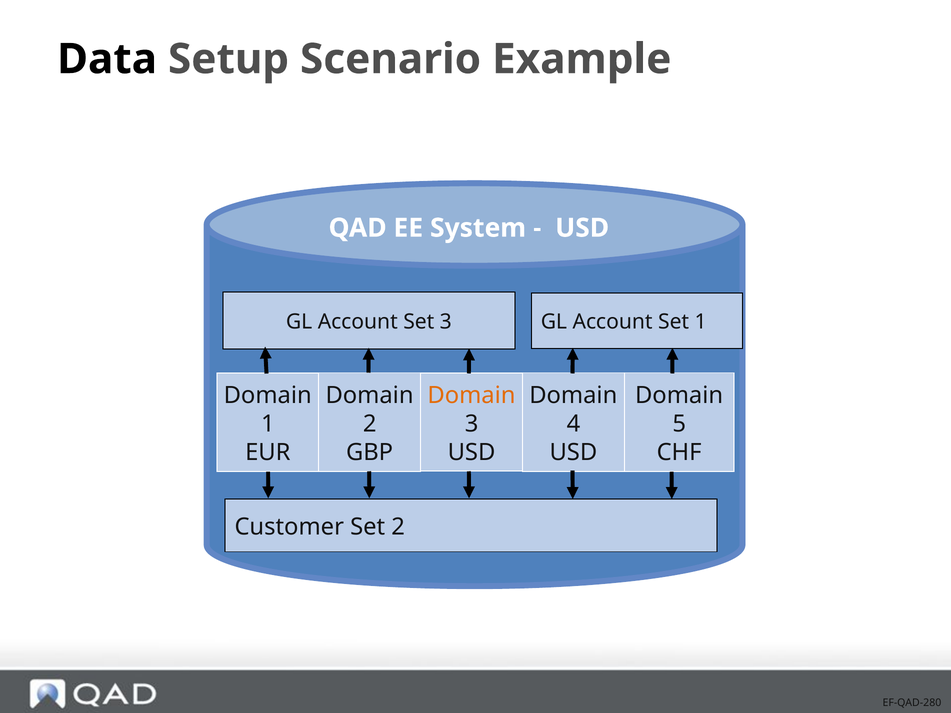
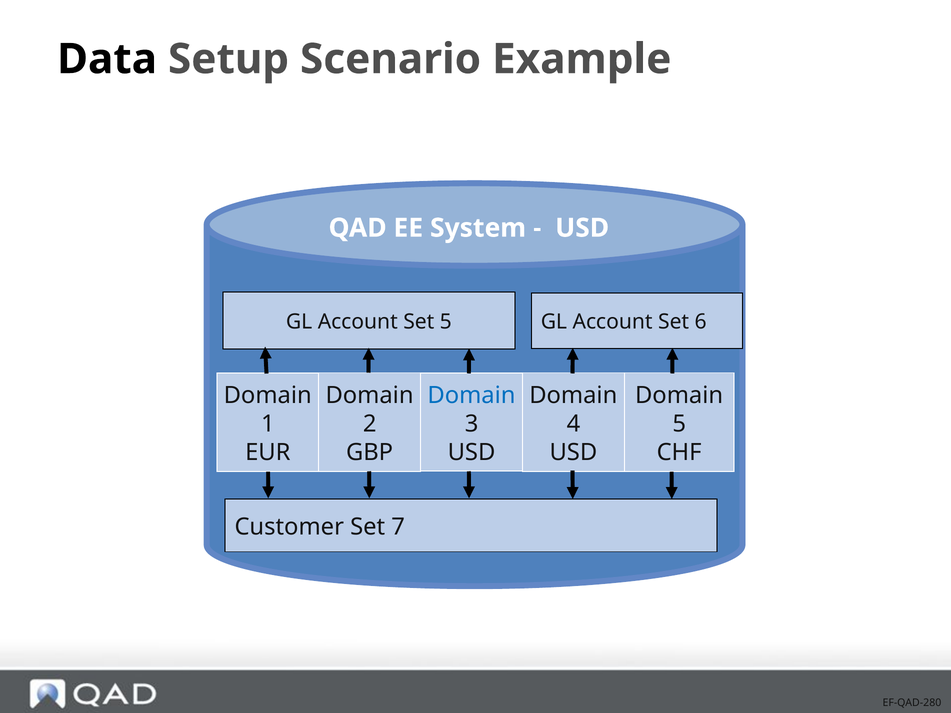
Set 3: 3 -> 5 (446, 322)
Set 1: 1 -> 6 (701, 322)
Domain colour: orange -> blue (471, 395)
Set 2: 2 -> 7 (398, 527)
